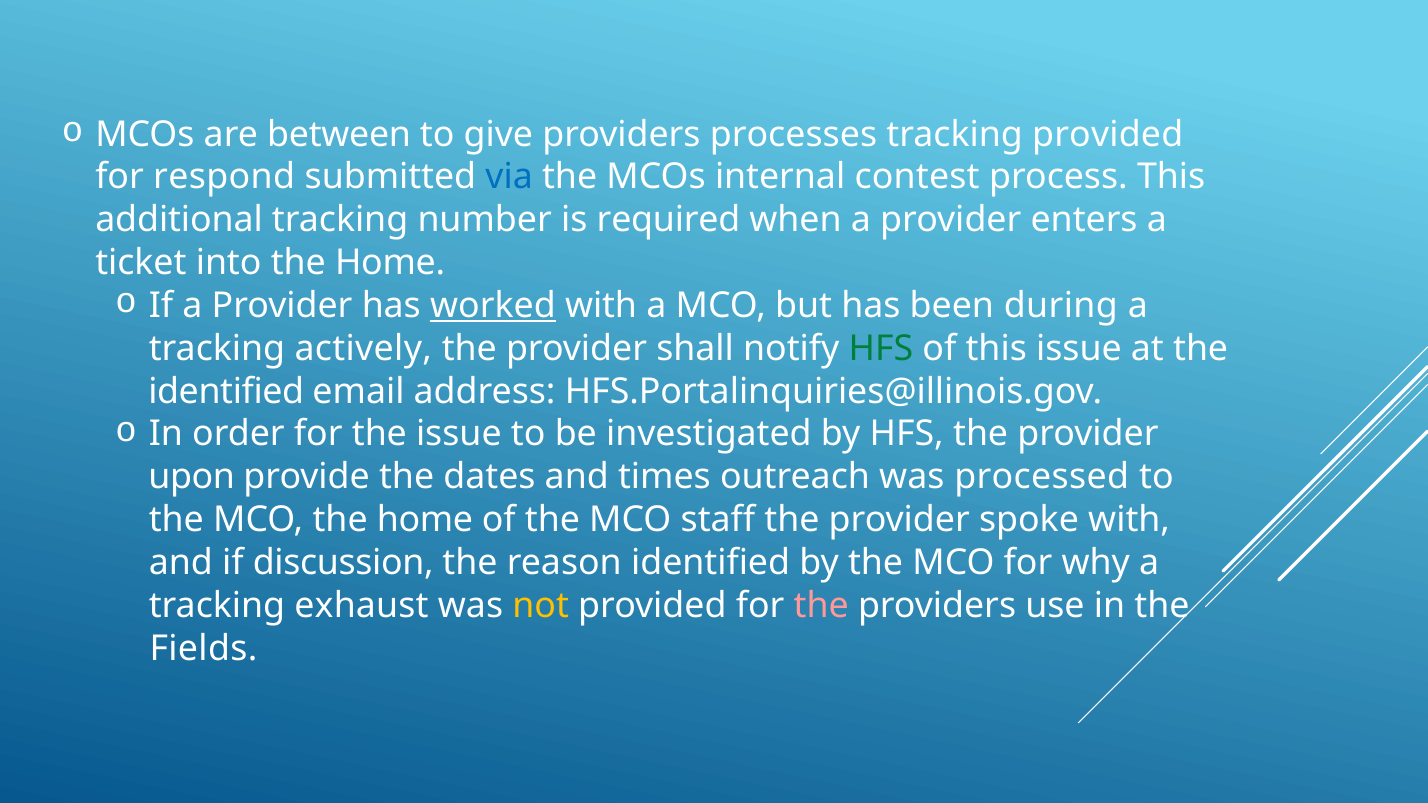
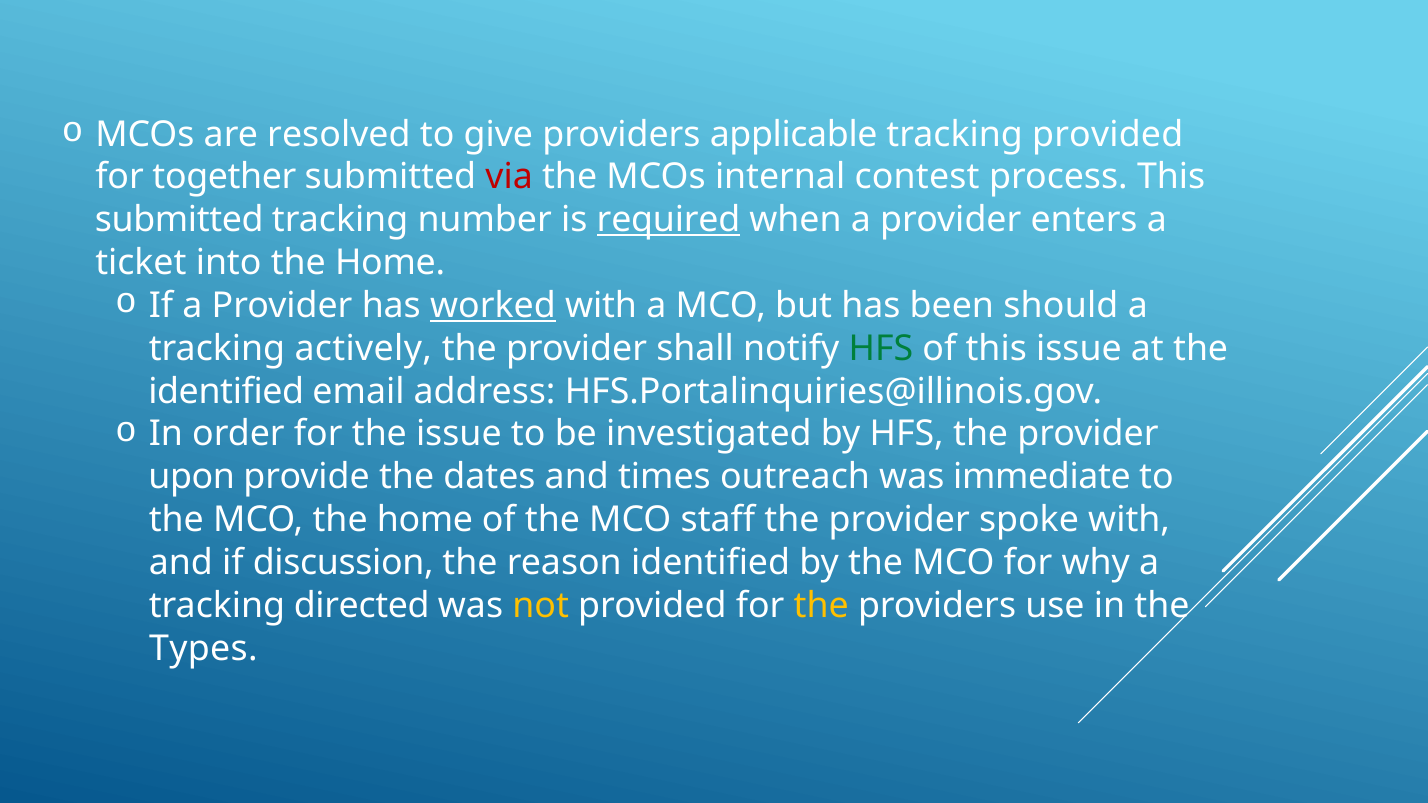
between: between -> resolved (339, 134)
processes: processes -> applicable (794, 134)
respond: respond -> together (224, 177)
via colour: blue -> red (509, 177)
additional: additional -> submitted (179, 220)
required underline: none -> present (669, 220)
during: during -> should (1061, 306)
processed: processed -> immediate (1042, 477)
exhaust: exhaust -> directed (362, 606)
the colour: pink -> yellow (821, 606)
Fields: Fields -> Types (203, 648)
